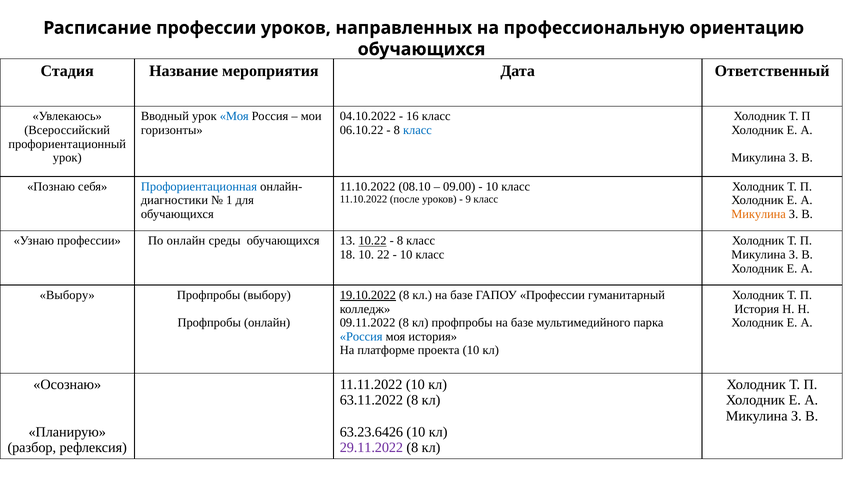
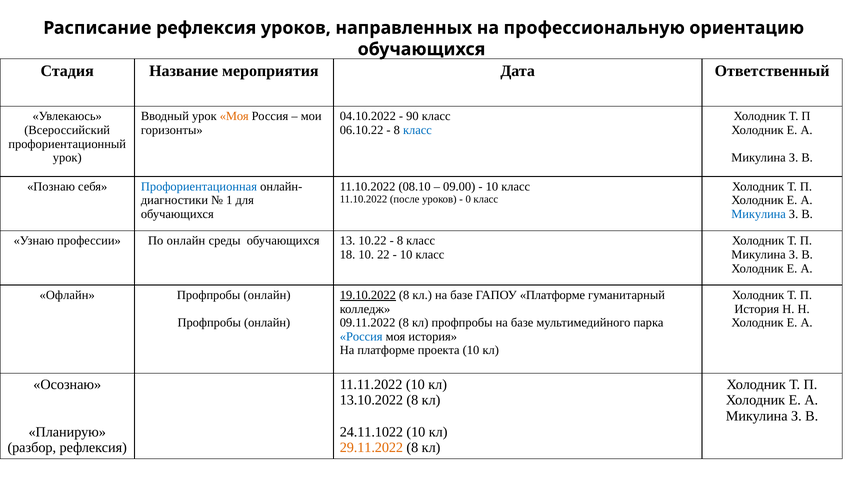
Расписание профессии: профессии -> рефлексия (206, 28)
Моя colour: blue -> orange (234, 116)
16: 16 -> 90 (412, 116)
9: 9 -> 0 (468, 199)
Микулина colour: orange -> blue (759, 214)
10.22 underline: present -> none (372, 241)
Выбору: Выбору -> Офлайн (67, 295)
выбору: выбору -> онлайн (267, 295)
ГАПОУ Профессии: Профессии -> Платформе (552, 295)
63.11.2022: 63.11.2022 -> 13.10.2022 (371, 400)
63.23.6426: 63.23.6426 -> 24.11.1022 (371, 432)
29.11.2022 colour: purple -> orange (371, 447)
